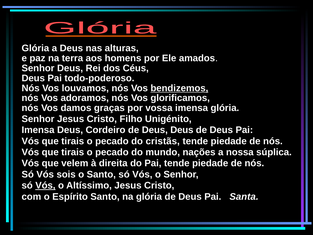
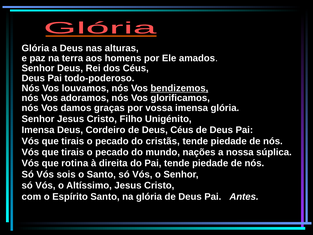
Deus Deus: Deus -> Céus (182, 130)
velem: velem -> rotina (75, 163)
Vós underline: present -> none (45, 185)
Santa: Santa -> Antes (244, 196)
